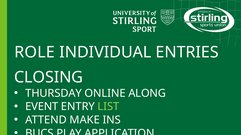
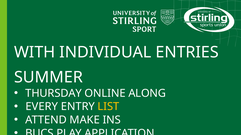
ROLE: ROLE -> WITH (35, 52)
CLOSING: CLOSING -> SUMMER (49, 78)
EVENT: EVENT -> EVERY (42, 107)
LIST colour: light green -> yellow (108, 107)
